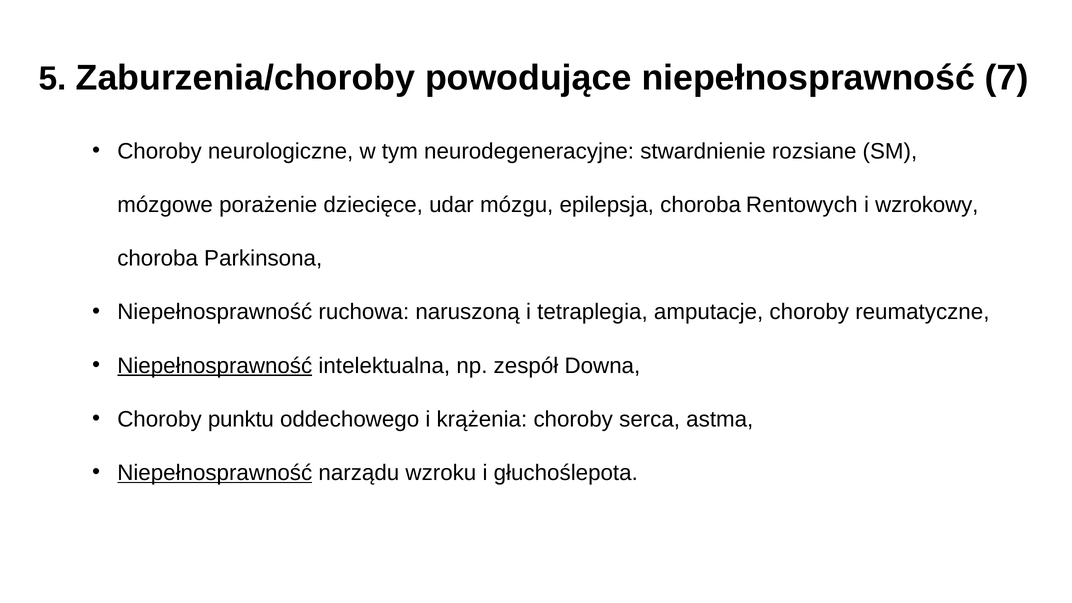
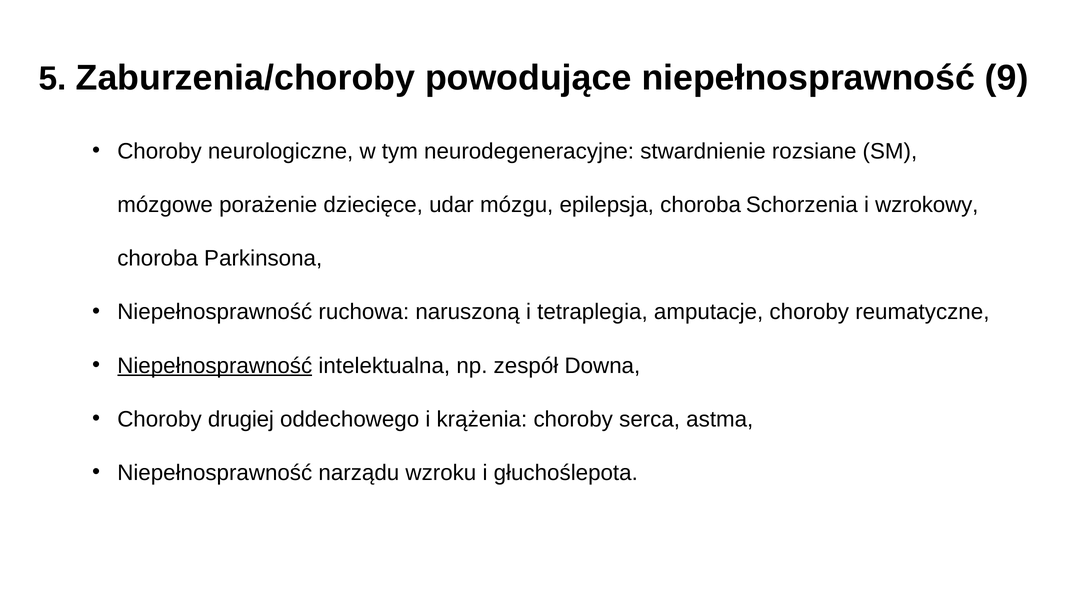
7: 7 -> 9 (1007, 78)
Rentowych: Rentowych -> Schorzenia (802, 205)
punktu: punktu -> drugiej (241, 419)
Niepełnosprawność underline: present -> none (215, 473)
